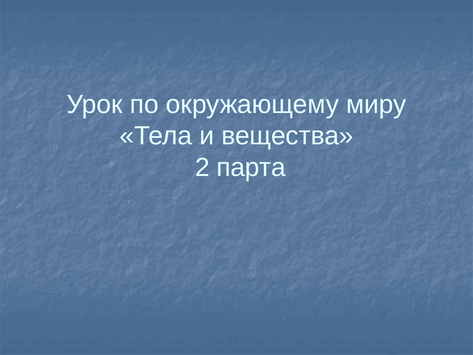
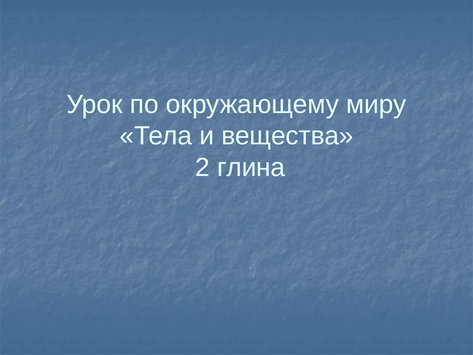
парта: парта -> глина (251, 167)
